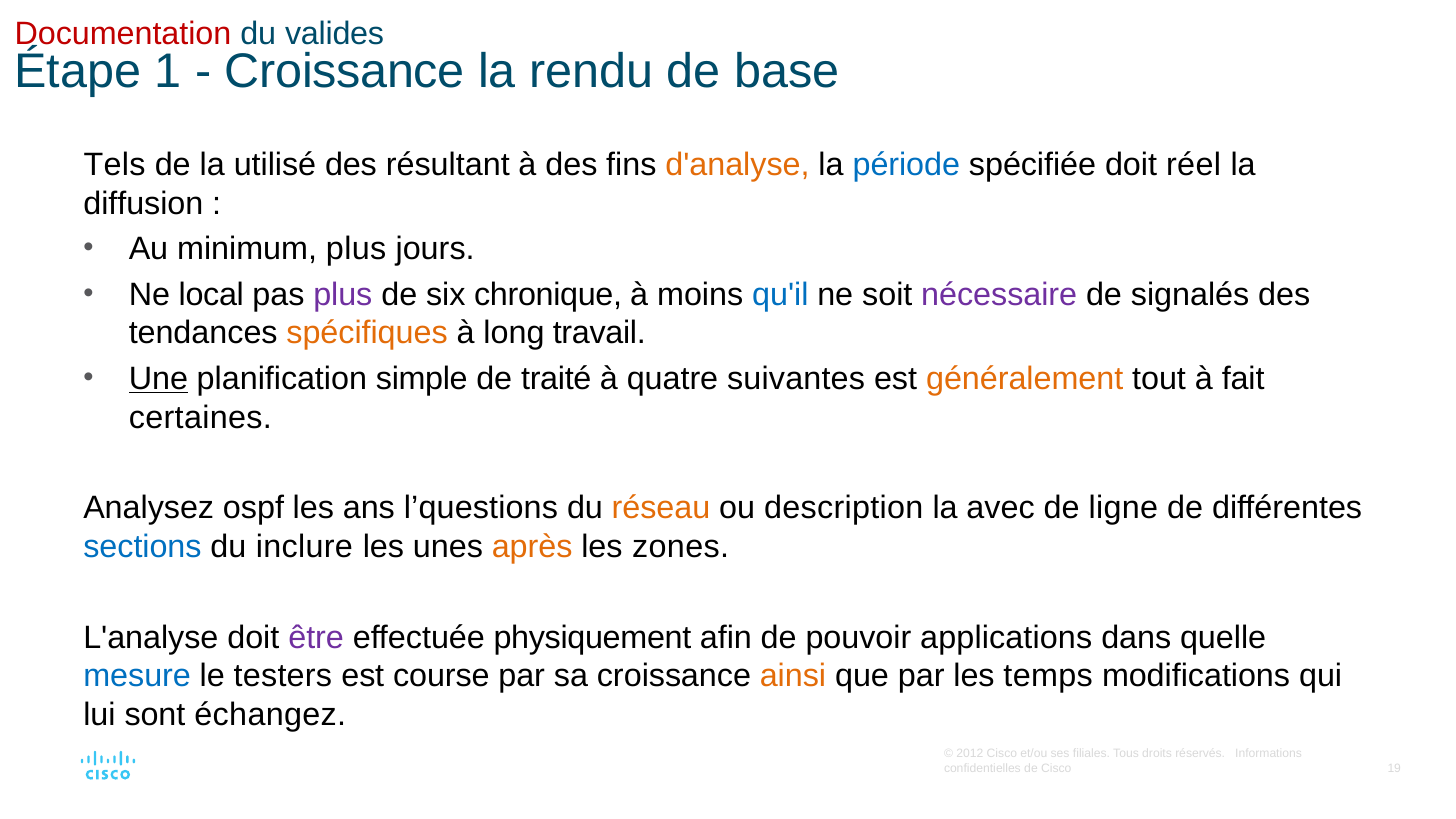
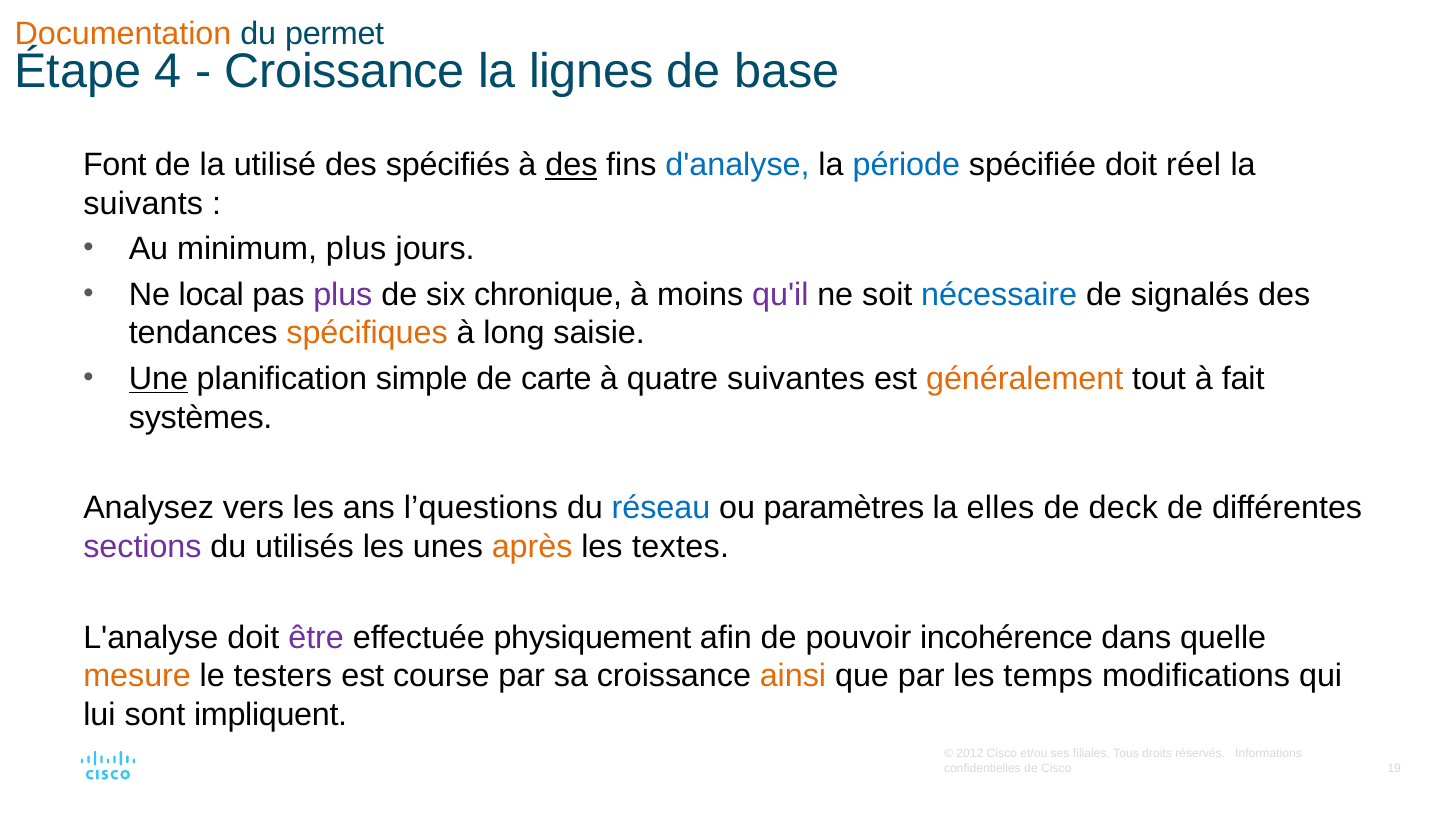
Documentation colour: red -> orange (123, 34)
valides: valides -> permet (335, 34)
1: 1 -> 4 (168, 72)
rendu: rendu -> lignes (592, 72)
Tels: Tels -> Font (115, 165)
résultant: résultant -> spécifiés (448, 165)
des underline: none -> present (571, 165)
d'analyse colour: orange -> blue (737, 165)
diffusion: diffusion -> suivants (143, 204)
qu'il colour: blue -> purple (780, 295)
nécessaire colour: purple -> blue (999, 295)
travail: travail -> saisie (599, 333)
traité: traité -> carte (556, 379)
certaines: certaines -> systèmes (201, 417)
ospf: ospf -> vers (253, 508)
réseau colour: orange -> blue (661, 508)
description: description -> paramètres (844, 508)
avec: avec -> elles (1000, 508)
ligne: ligne -> deck (1123, 508)
sections colour: blue -> purple (142, 547)
inclure: inclure -> utilisés (305, 547)
zones: zones -> textes (681, 547)
applications: applications -> incohérence (1006, 637)
mesure colour: blue -> orange (137, 676)
échangez: échangez -> impliquent (271, 715)
